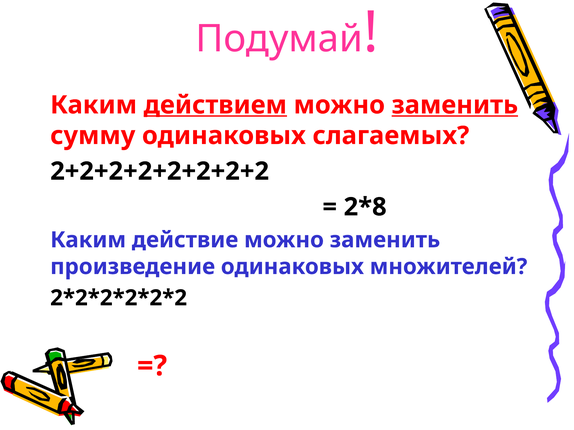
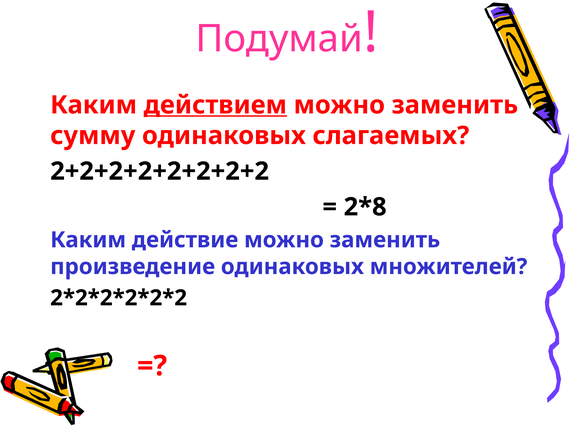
заменить underline: present -> none (455, 105)
